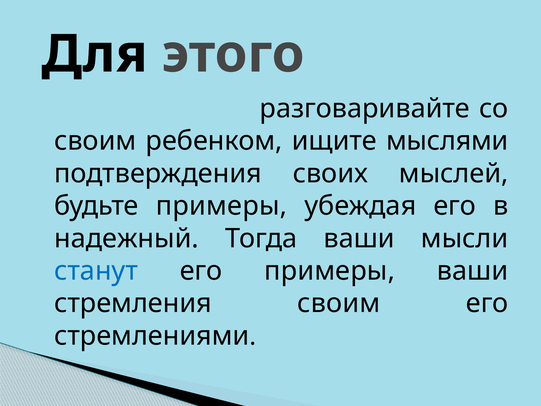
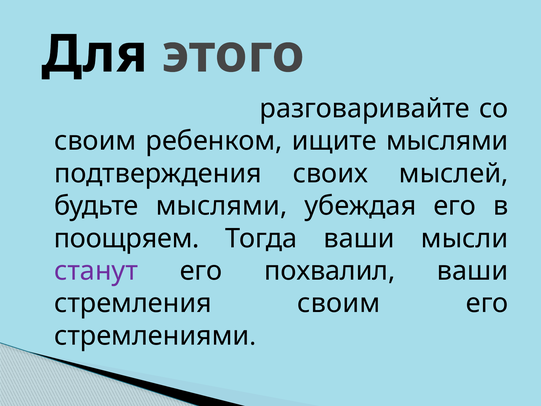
будьте примеры: примеры -> мыслями (222, 206)
надежный: надежный -> поощряем (127, 238)
станут colour: blue -> purple (96, 271)
его примеры: примеры -> похвалил (330, 271)
